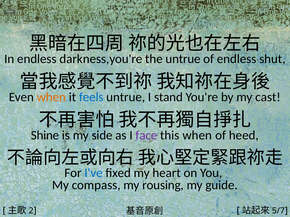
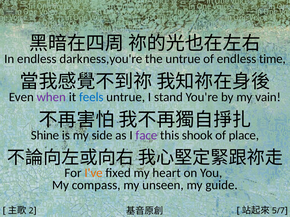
shut: shut -> time (272, 59)
when colour: orange -> purple (51, 97)
cast: cast -> vain (268, 97)
this when: when -> shook (197, 136)
heed: heed -> place (244, 136)
I've colour: blue -> orange (94, 173)
rousing: rousing -> unseen (163, 186)
